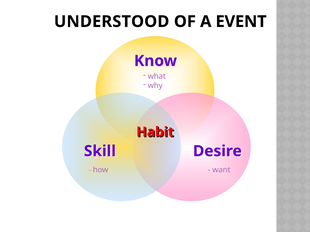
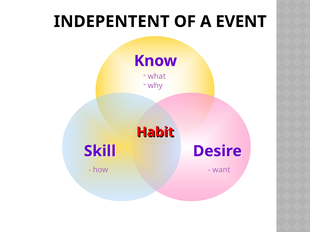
UNDERSTOOD: UNDERSTOOD -> INDEPENTENT (112, 22)
